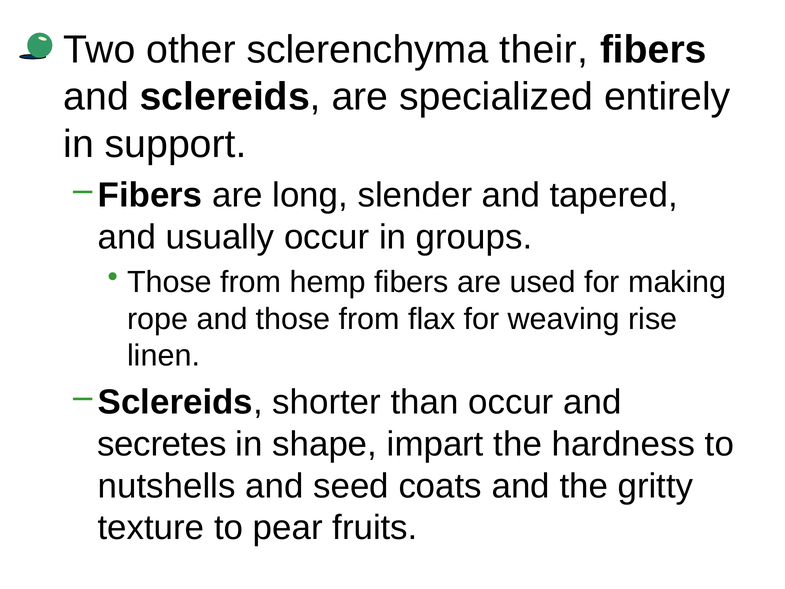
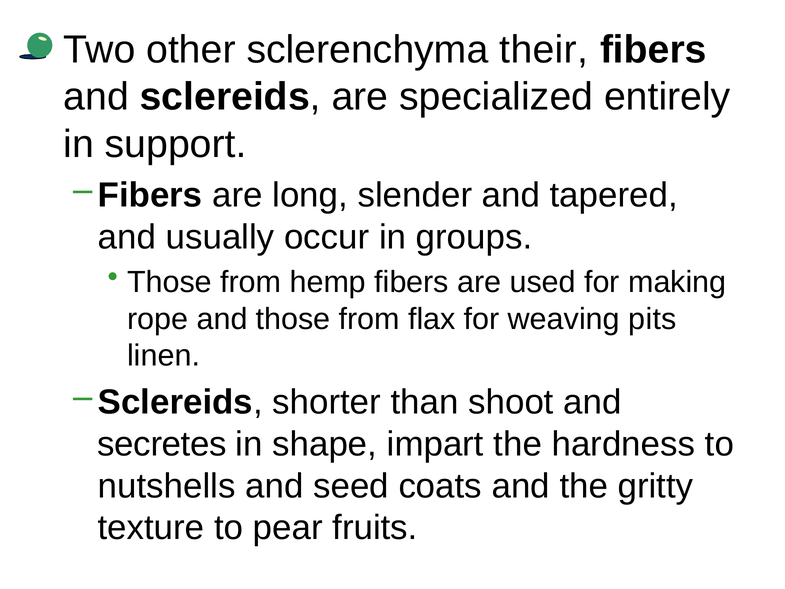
rise: rise -> pits (653, 319)
than occur: occur -> shoot (511, 402)
